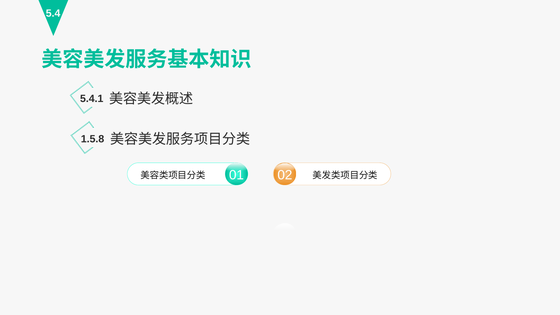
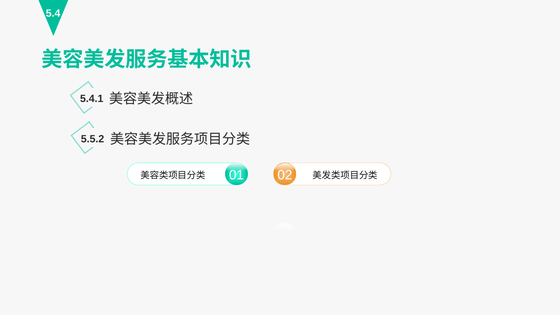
1.5.8: 1.5.8 -> 5.5.2 (93, 139)
